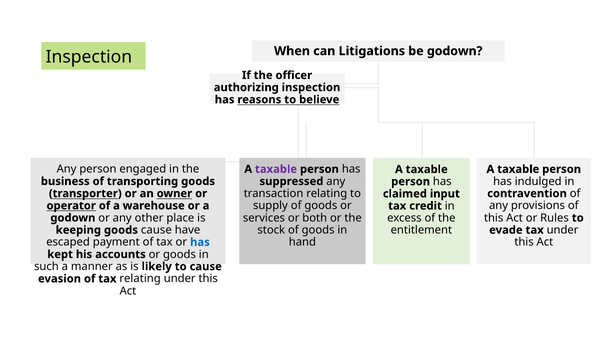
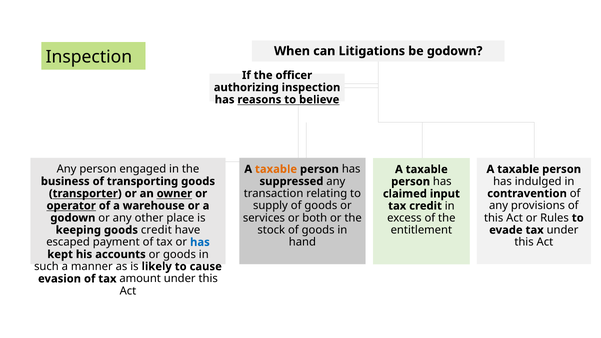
taxable colour: purple -> orange (276, 169)
goods cause: cause -> credit (156, 230)
tax relating: relating -> amount (140, 279)
